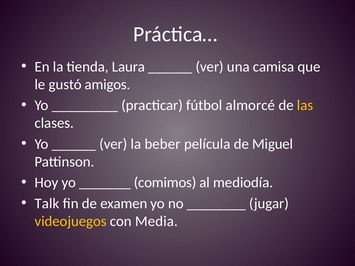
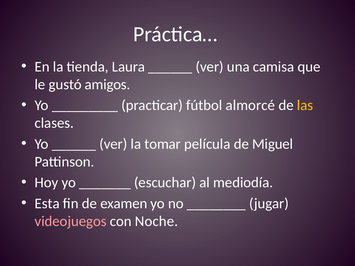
beber: beber -> tomar (163, 144)
comimos: comimos -> escuchar (165, 183)
Talk: Talk -> Esta (47, 204)
videojuegos colour: yellow -> pink (71, 221)
Media: Media -> Noche (156, 221)
